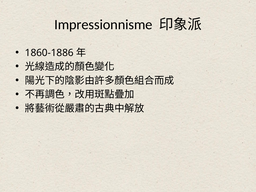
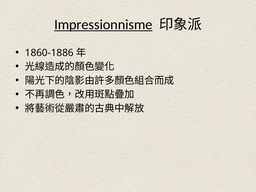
Impressionnisme underline: none -> present (103, 25)
